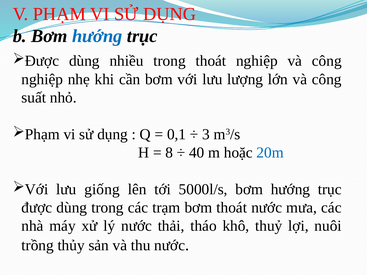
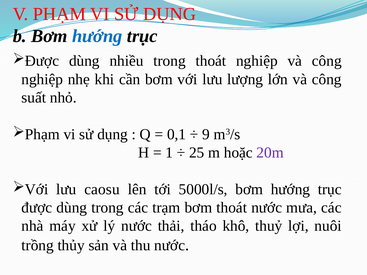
3: 3 -> 9 (206, 134)
8: 8 -> 1 (169, 153)
40: 40 -> 25 (197, 153)
20m colour: blue -> purple (270, 153)
giống: giống -> caosu (102, 189)
